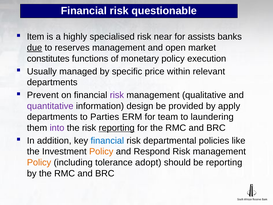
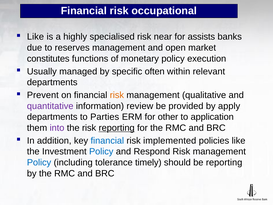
questionable: questionable -> occupational (164, 11)
Item: Item -> Like (35, 37)
due underline: present -> none (35, 48)
price: price -> often (155, 71)
risk colour: purple -> orange (117, 95)
design: design -> review (140, 106)
team: team -> other (168, 117)
laundering: laundering -> application (212, 117)
departmental: departmental -> implemented (170, 140)
Policy colour: orange -> blue (101, 151)
Policy colour: orange -> blue (39, 162)
adopt: adopt -> timely (148, 162)
